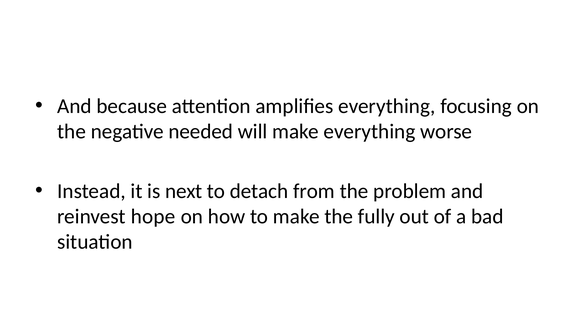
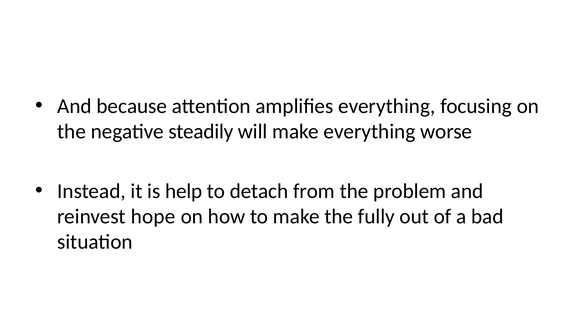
needed: needed -> steadily (201, 132)
next: next -> help (184, 191)
